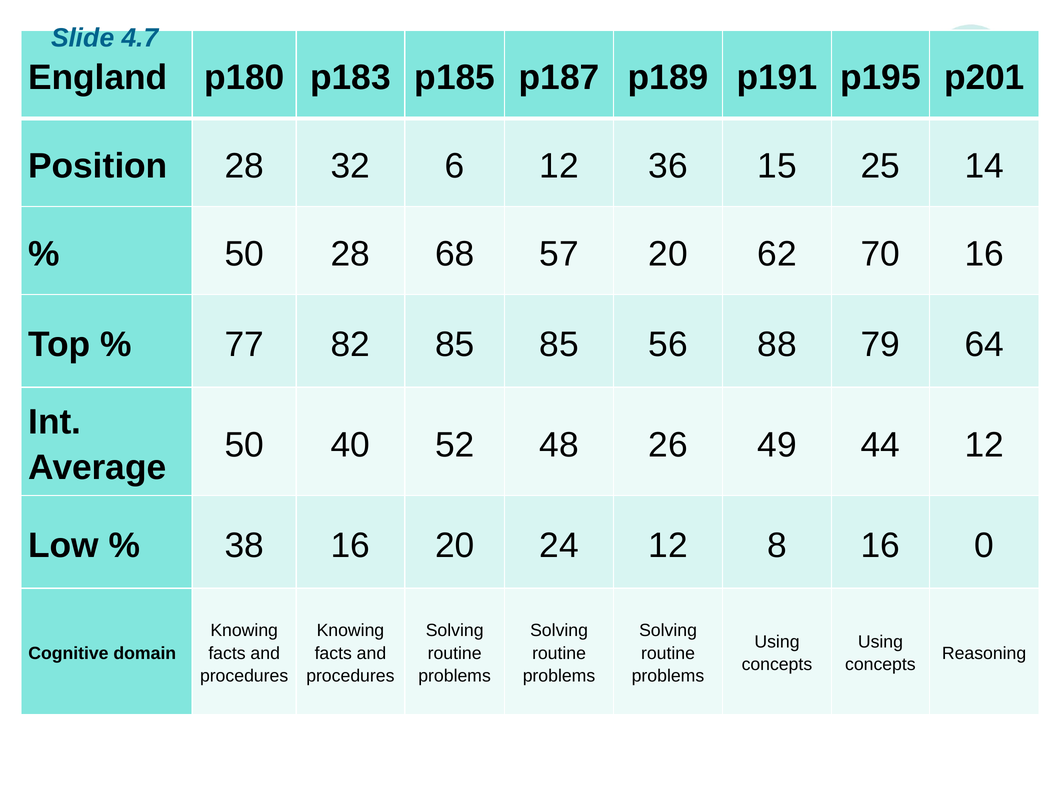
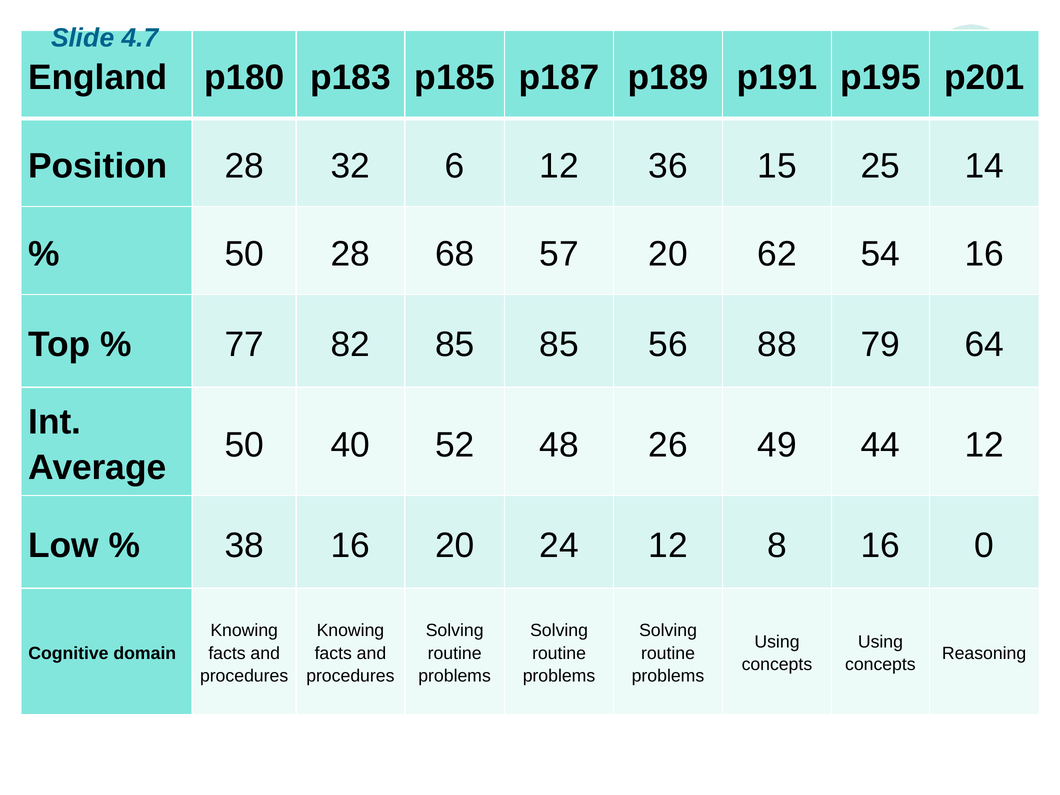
70: 70 -> 54 (880, 254)
